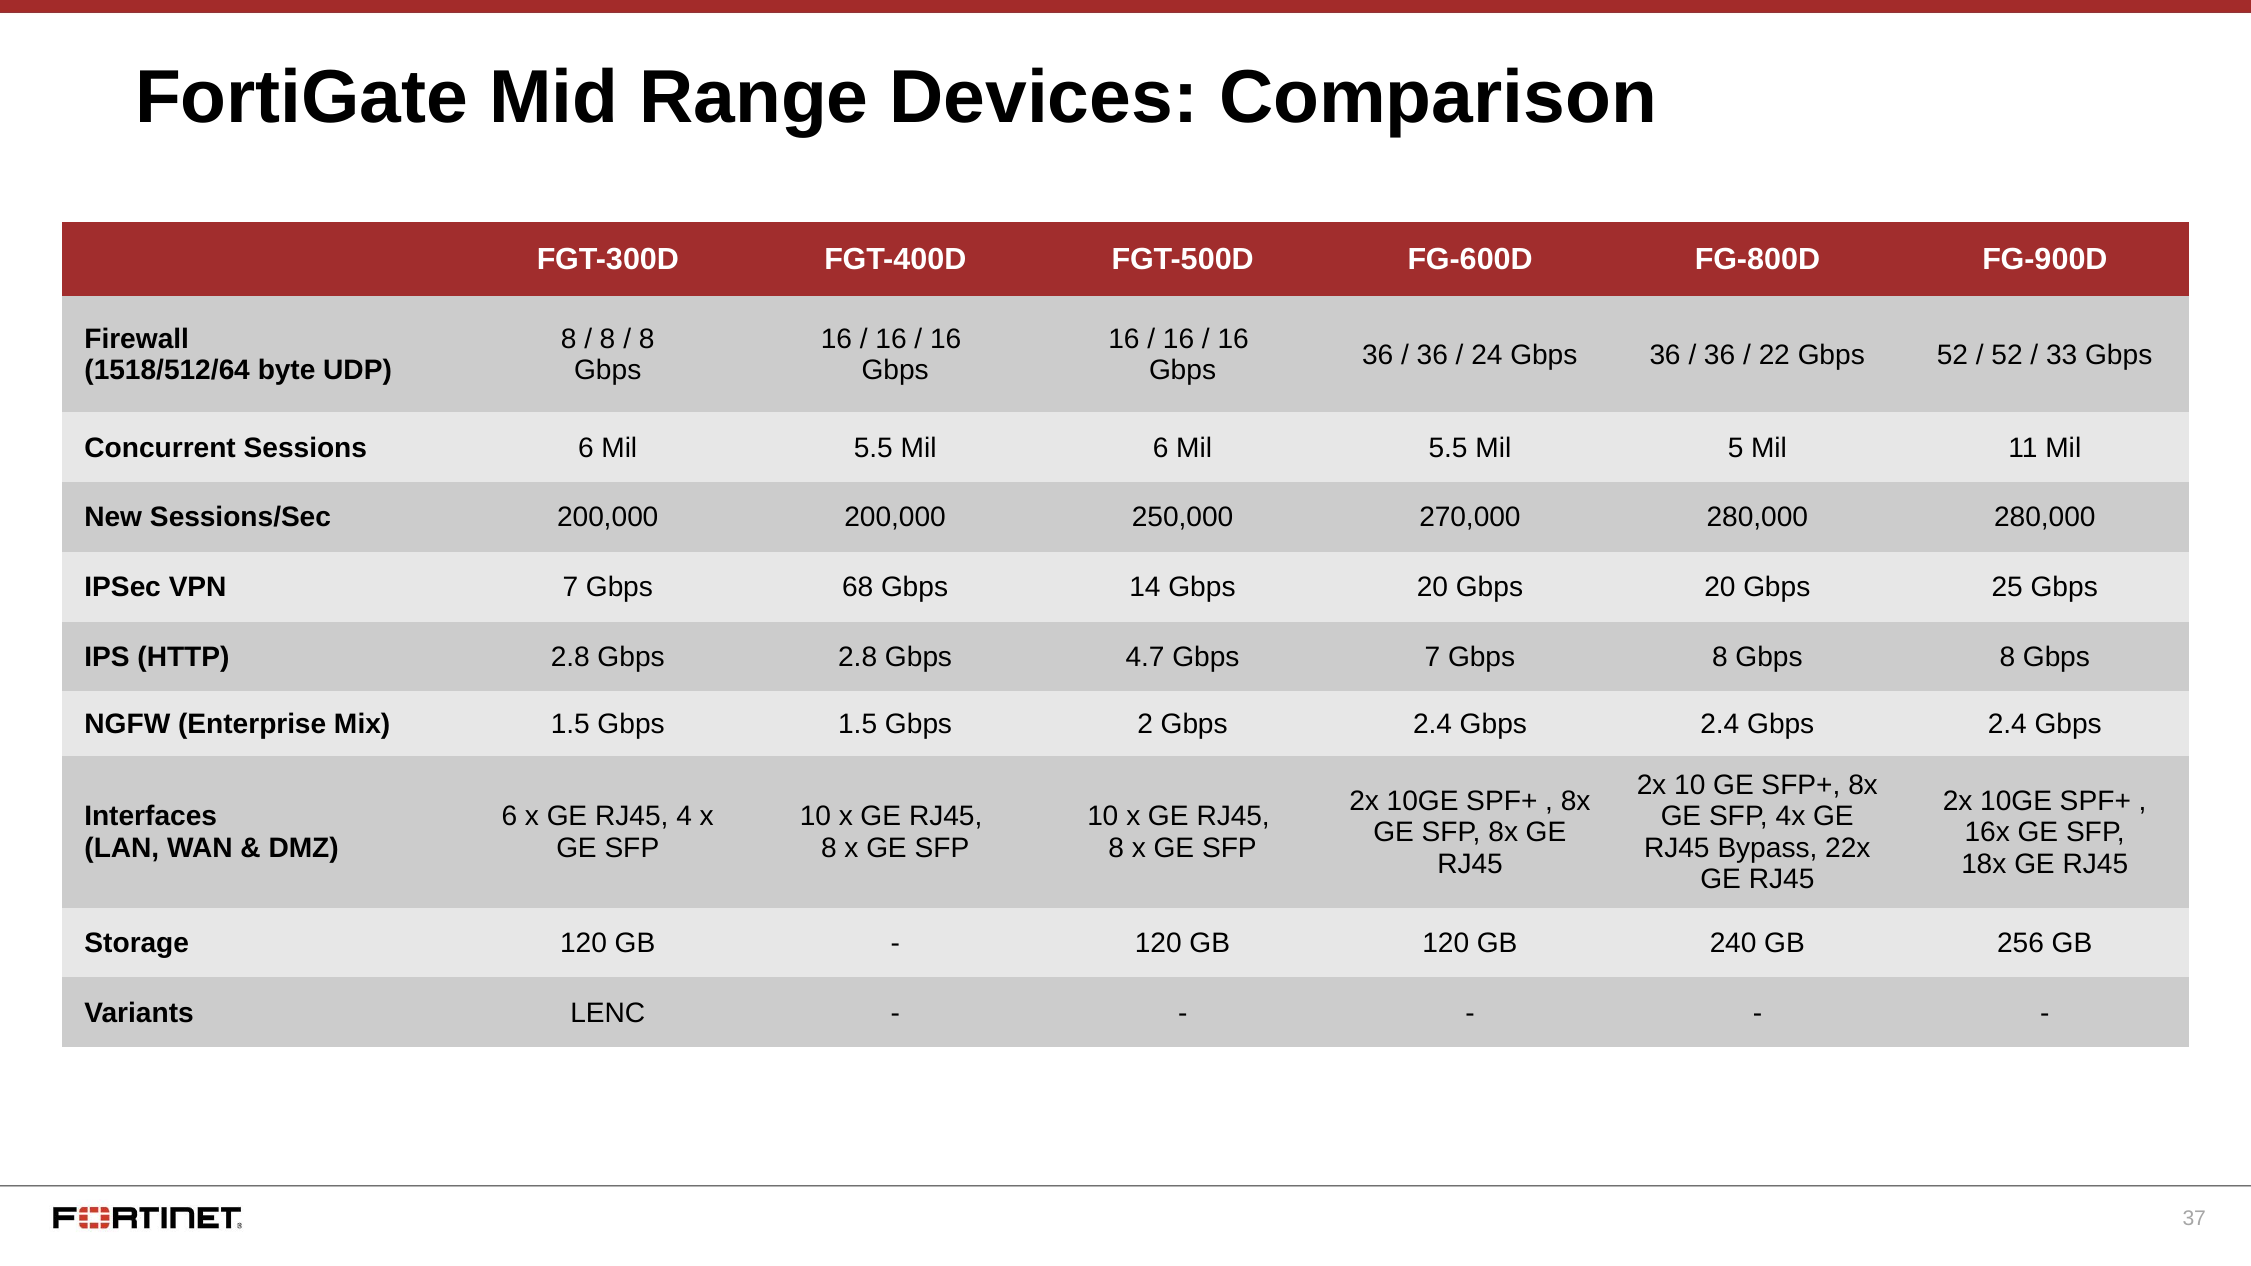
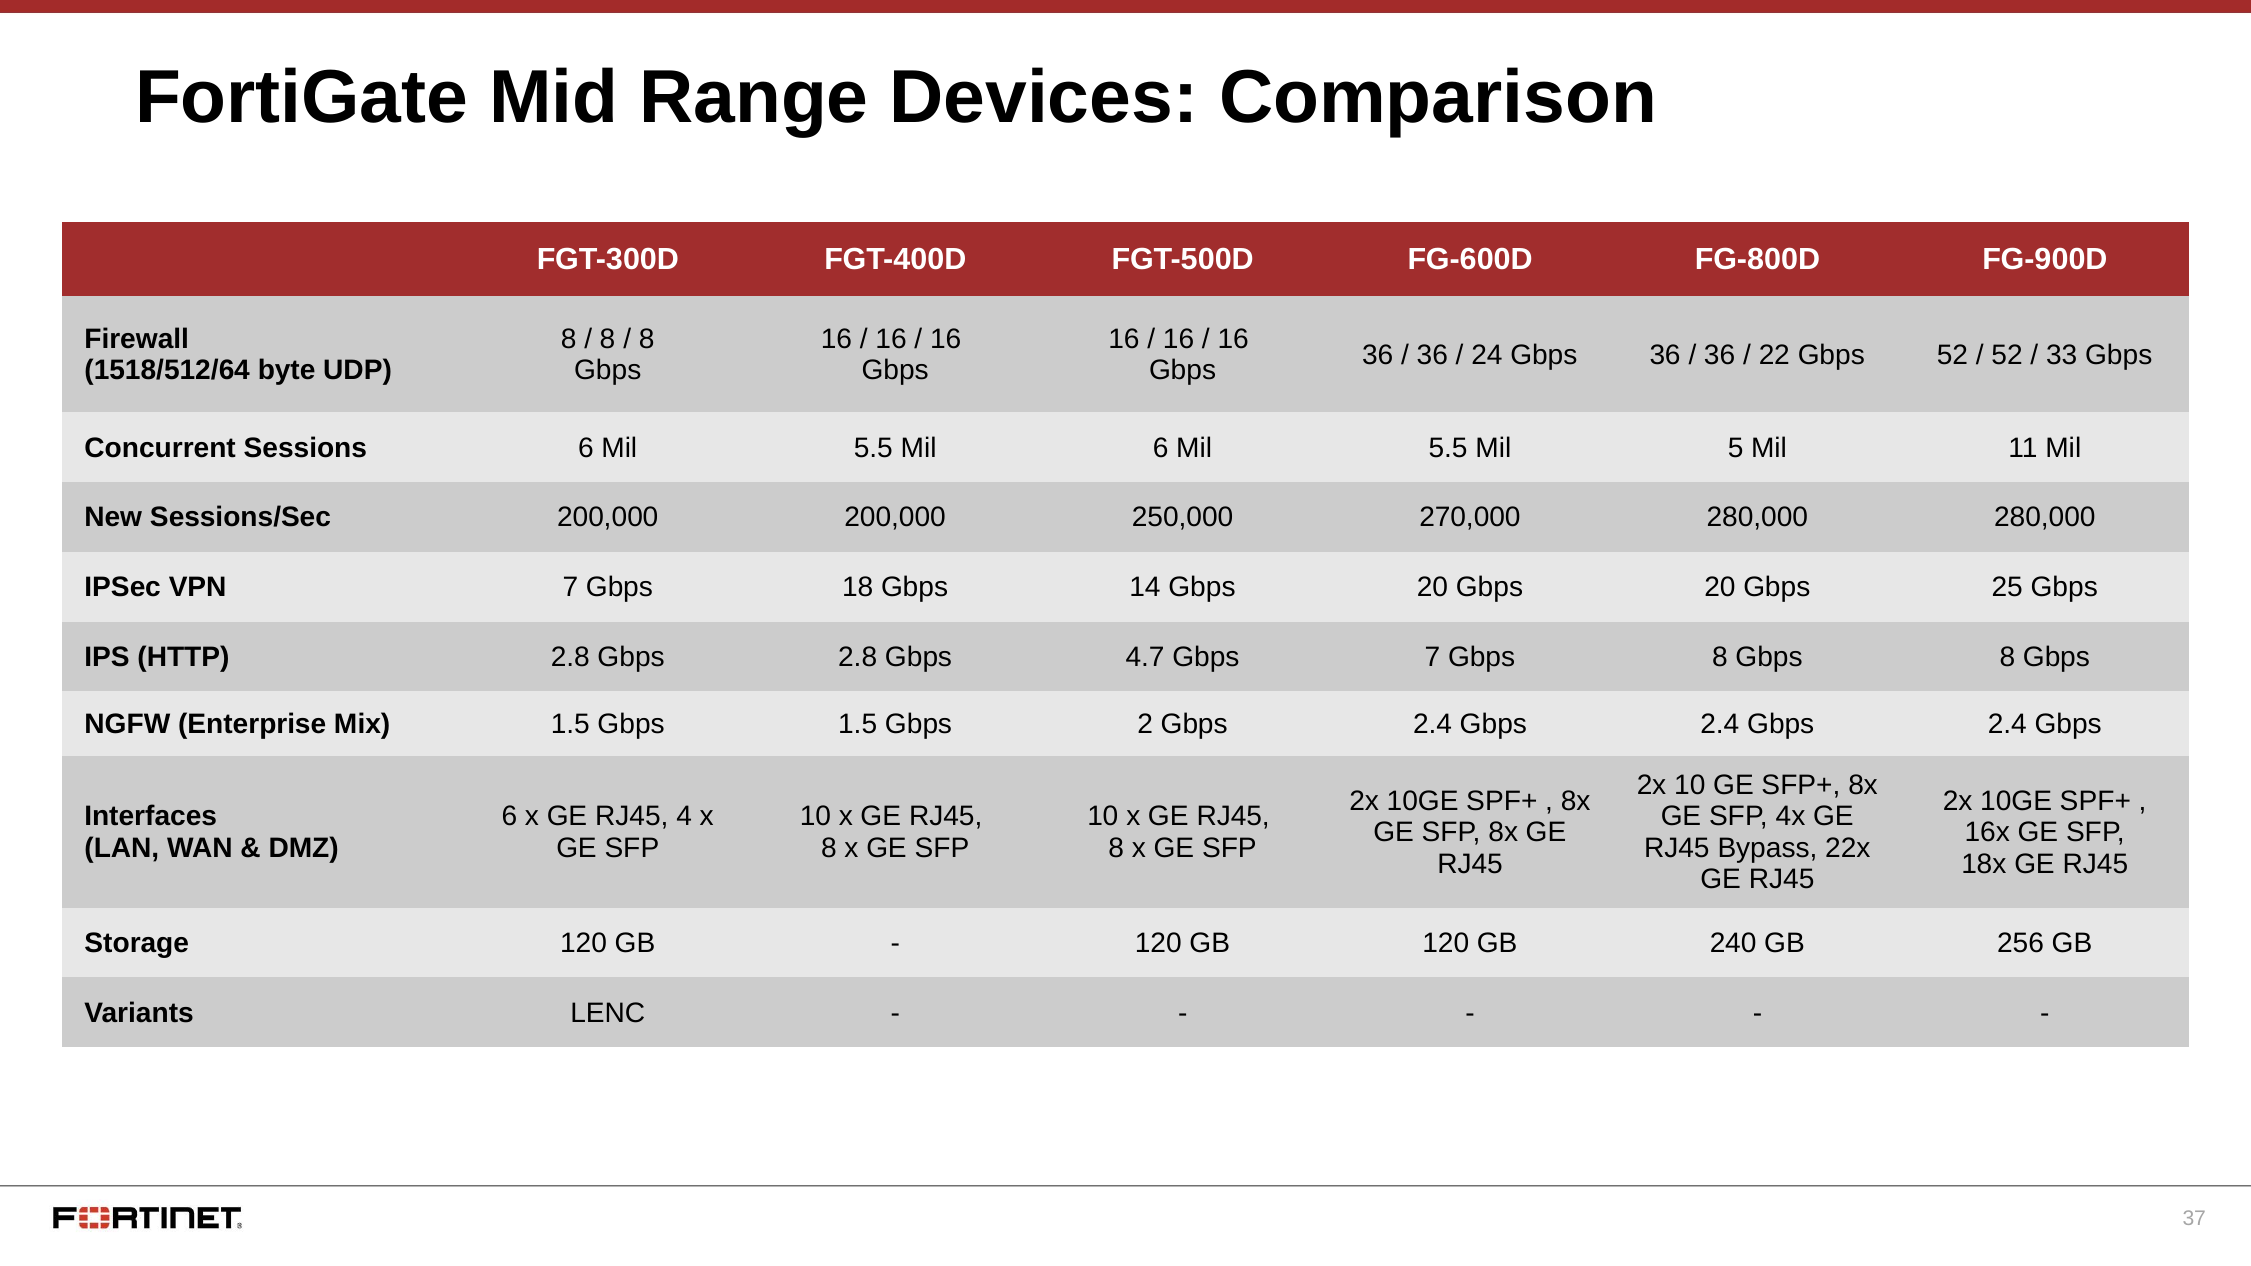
68: 68 -> 18 (858, 588)
